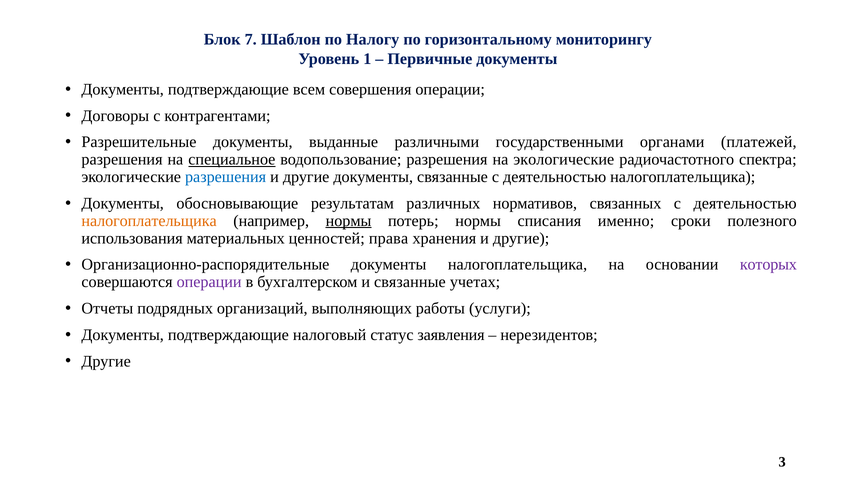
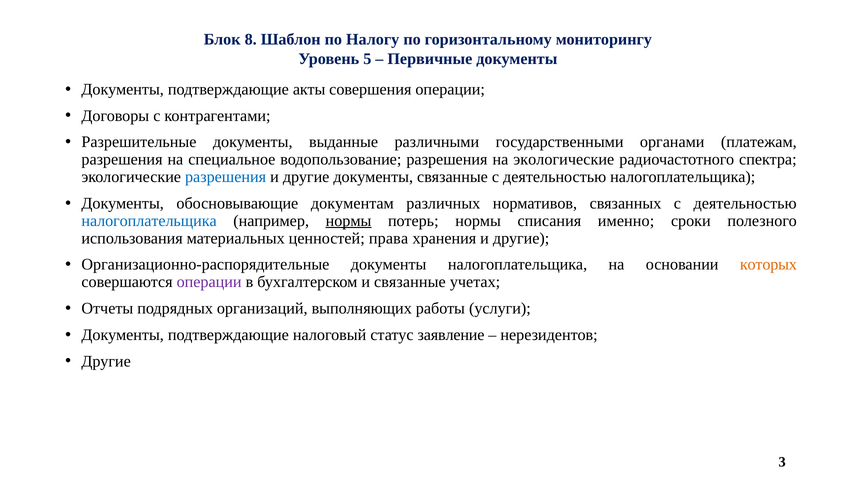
7: 7 -> 8 (251, 40)
1: 1 -> 5 (367, 59)
всем: всем -> акты (309, 89)
платежей: платежей -> платежам (759, 142)
специальное underline: present -> none (232, 160)
результатам: результатам -> документам (352, 203)
налогоплательщика colour: orange -> blue (149, 221)
которых colour: purple -> orange (768, 265)
заявления: заявления -> заявление (451, 335)
